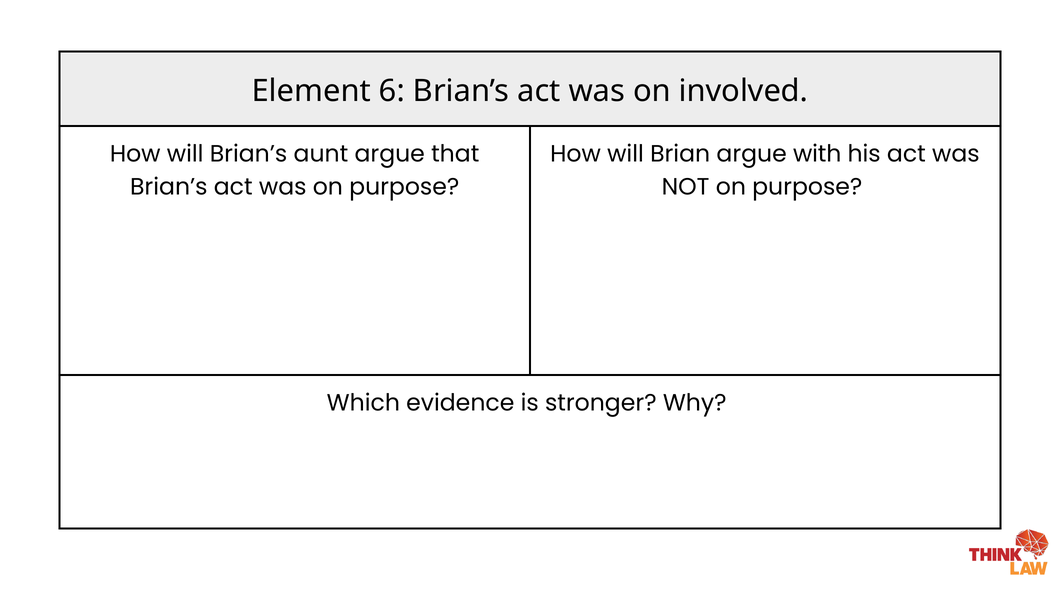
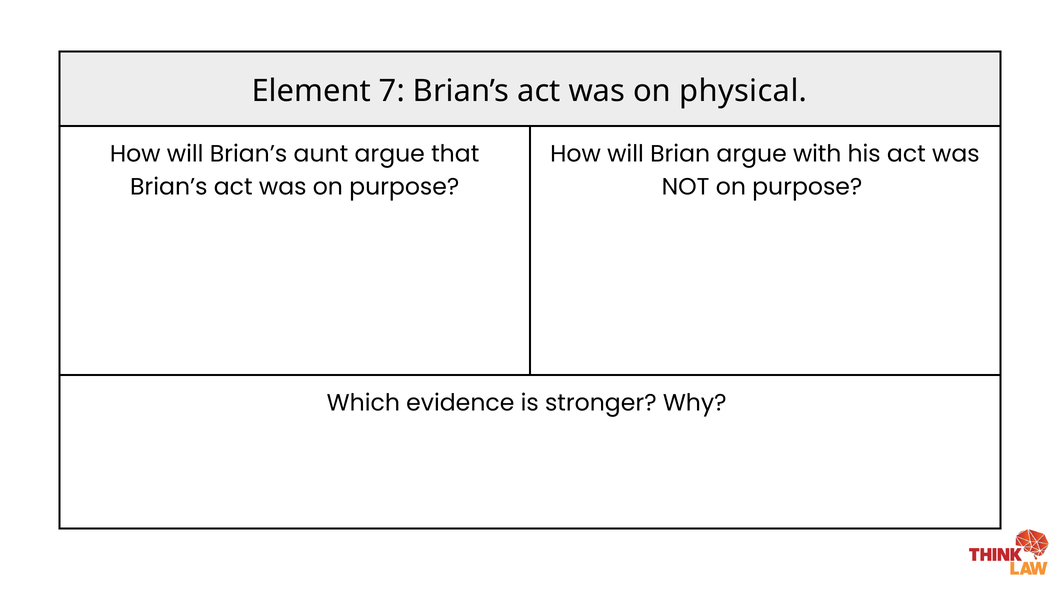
6: 6 -> 7 (392, 91)
involved: involved -> physical (743, 91)
